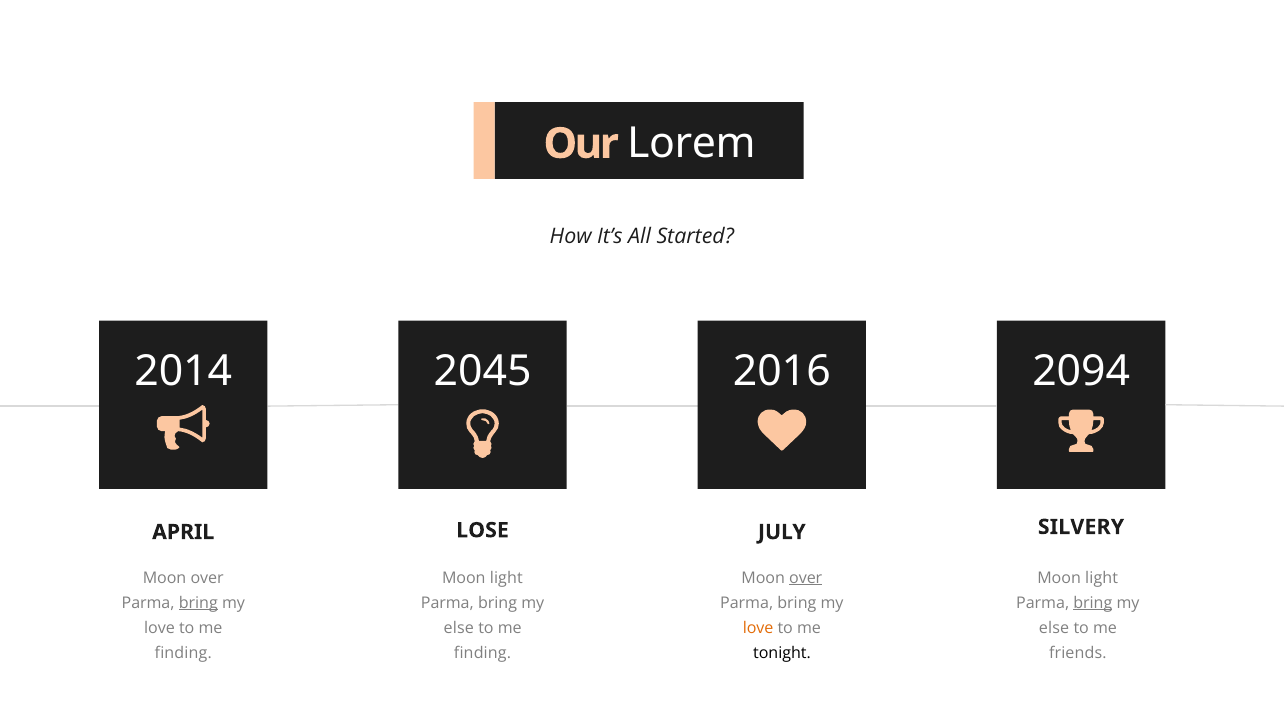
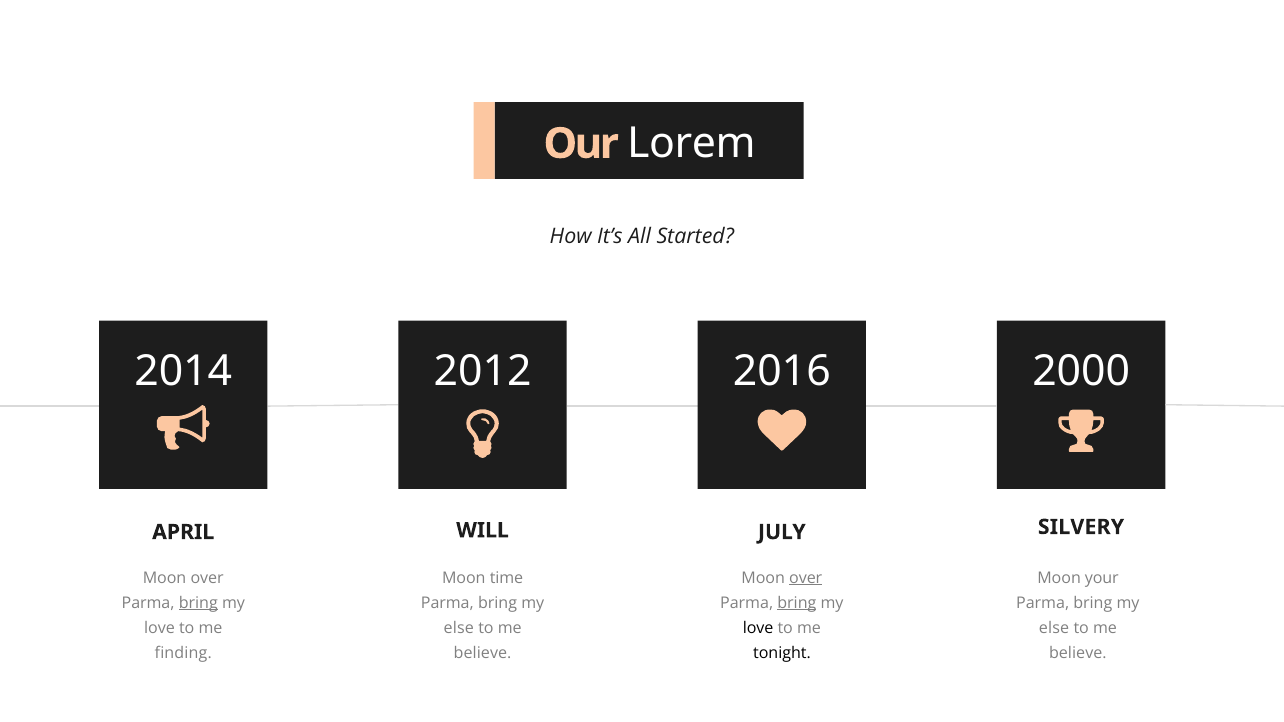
2045: 2045 -> 2012 (483, 371)
2094: 2094 -> 2000 (1081, 371)
LOSE: LOSE -> WILL (483, 530)
light: light -> time (506, 578)
light: light -> your (1102, 578)
bring underline: none -> present (797, 603)
bring underline: present -> none (1093, 603)
love colour: orange -> black (758, 628)
finding: finding -> believe (483, 653)
friends: friends -> believe (1078, 653)
